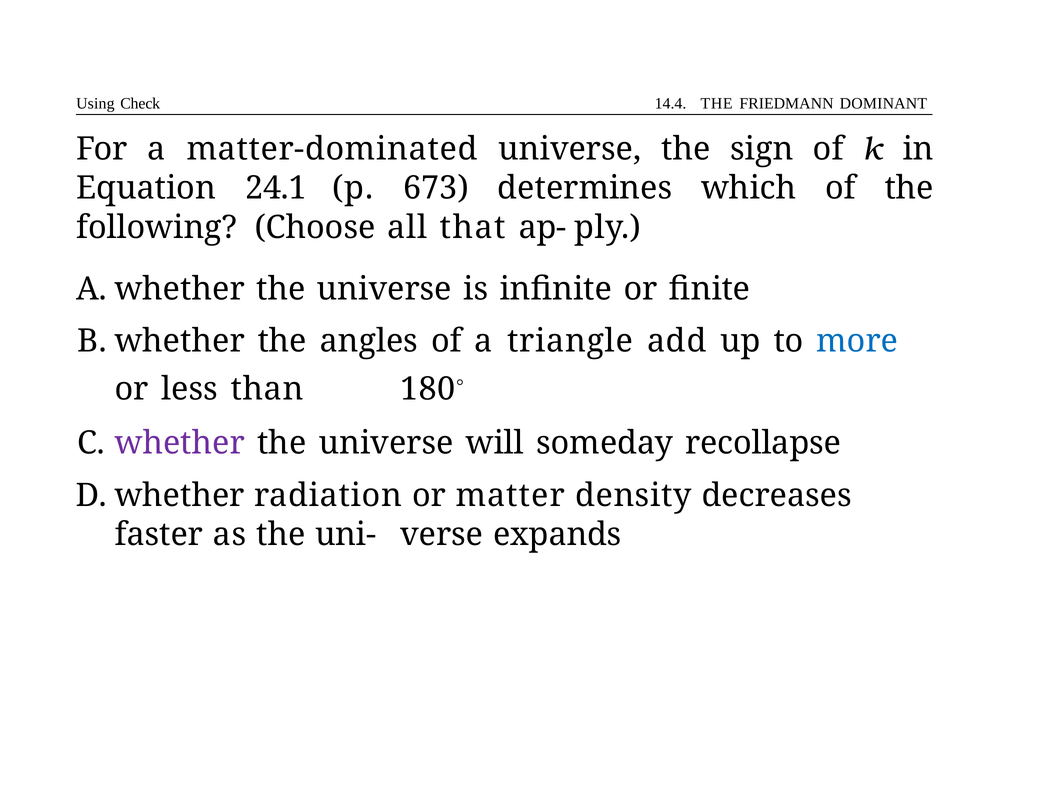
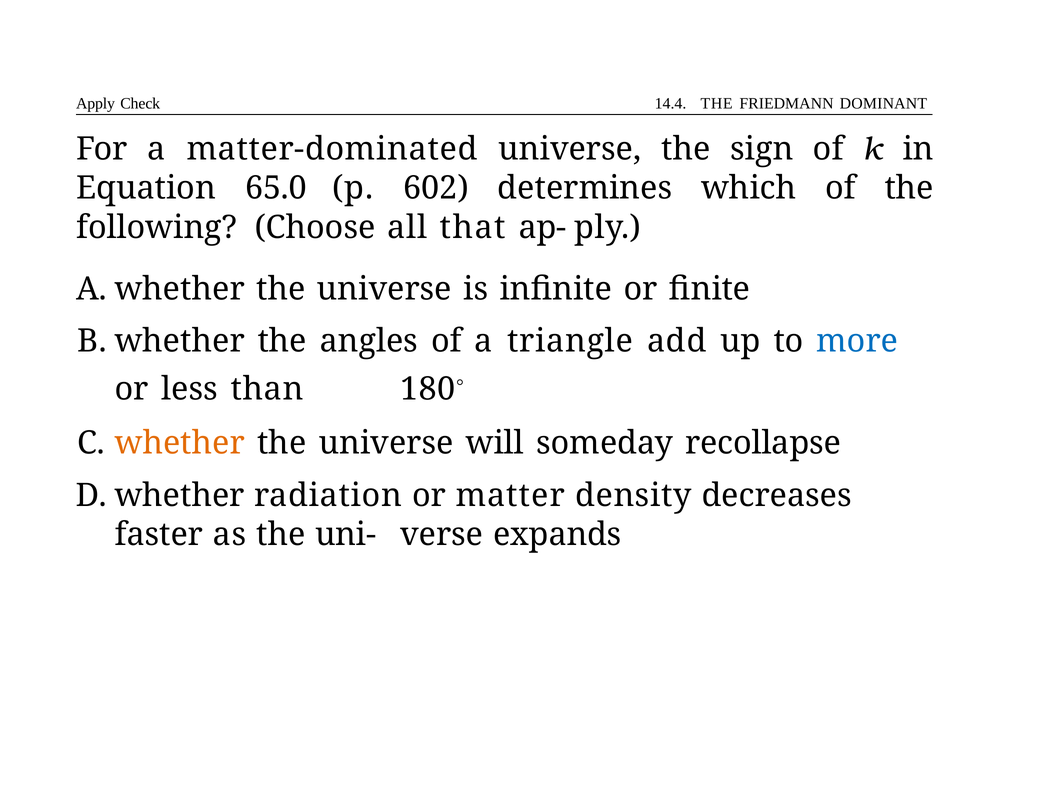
Using: Using -> Apply (96, 103)
24.1: 24.1 -> 65.0 (276, 188)
673: 673 -> 602 (436, 188)
whether colour: purple -> orange (180, 443)
